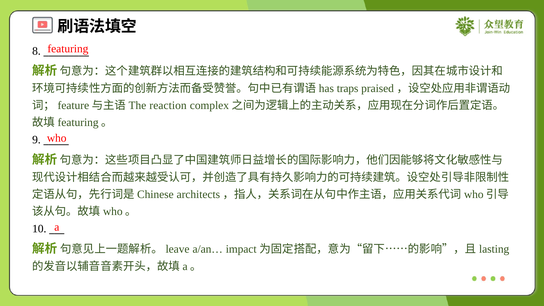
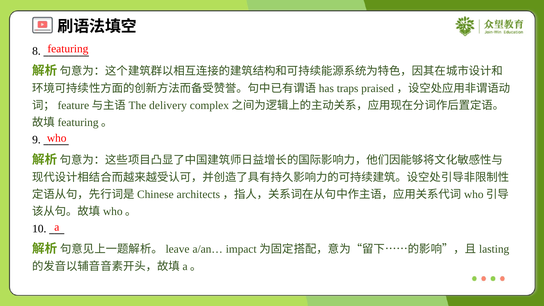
reaction: reaction -> delivery (168, 105)
